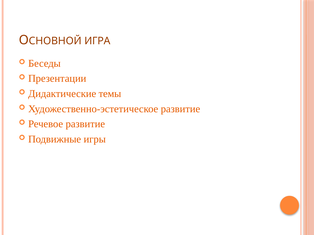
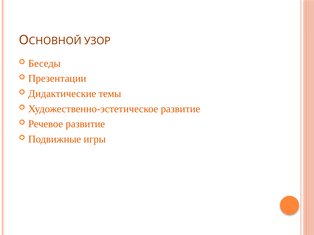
ИГРА: ИГРА -> УЗОР (97, 41)
